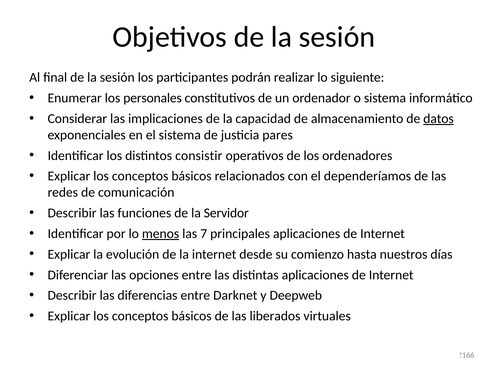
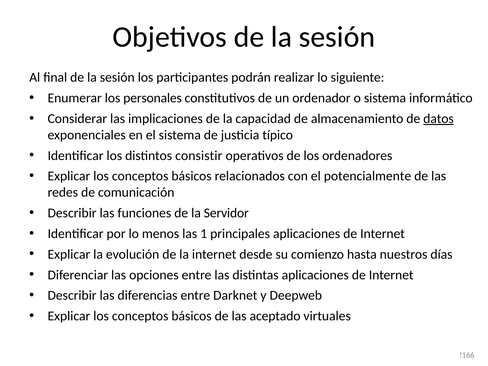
pares: pares -> típico (278, 135)
dependeríamos: dependeríamos -> potencialmente (368, 176)
menos underline: present -> none (161, 234)
7: 7 -> 1 (204, 234)
liberados: liberados -> aceptado (275, 316)
